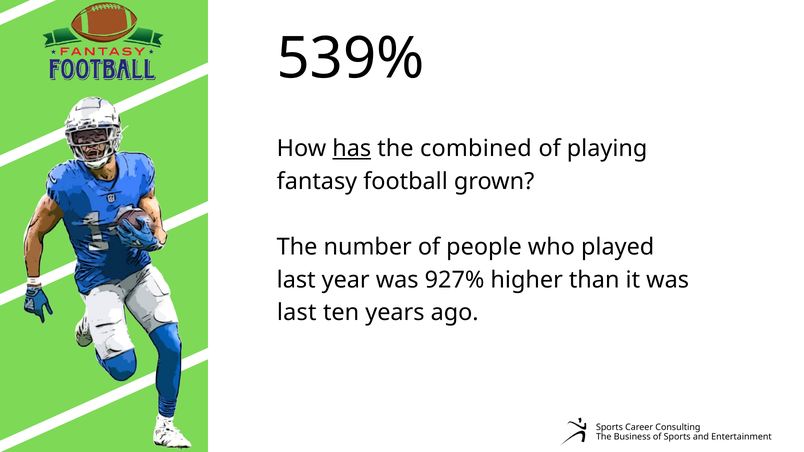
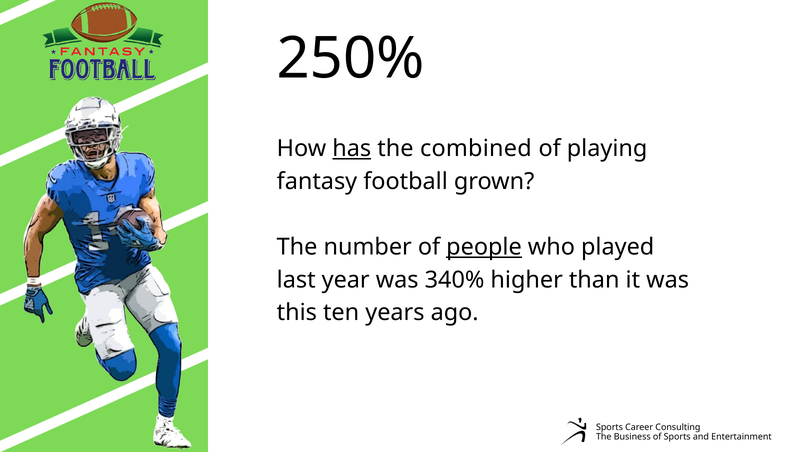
539%: 539% -> 250% (351, 59)
people underline: none -> present (484, 247)
927%: 927% -> 340% (455, 280)
last: last -> this (297, 313)
